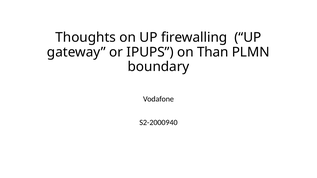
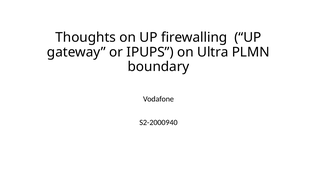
Than: Than -> Ultra (213, 52)
